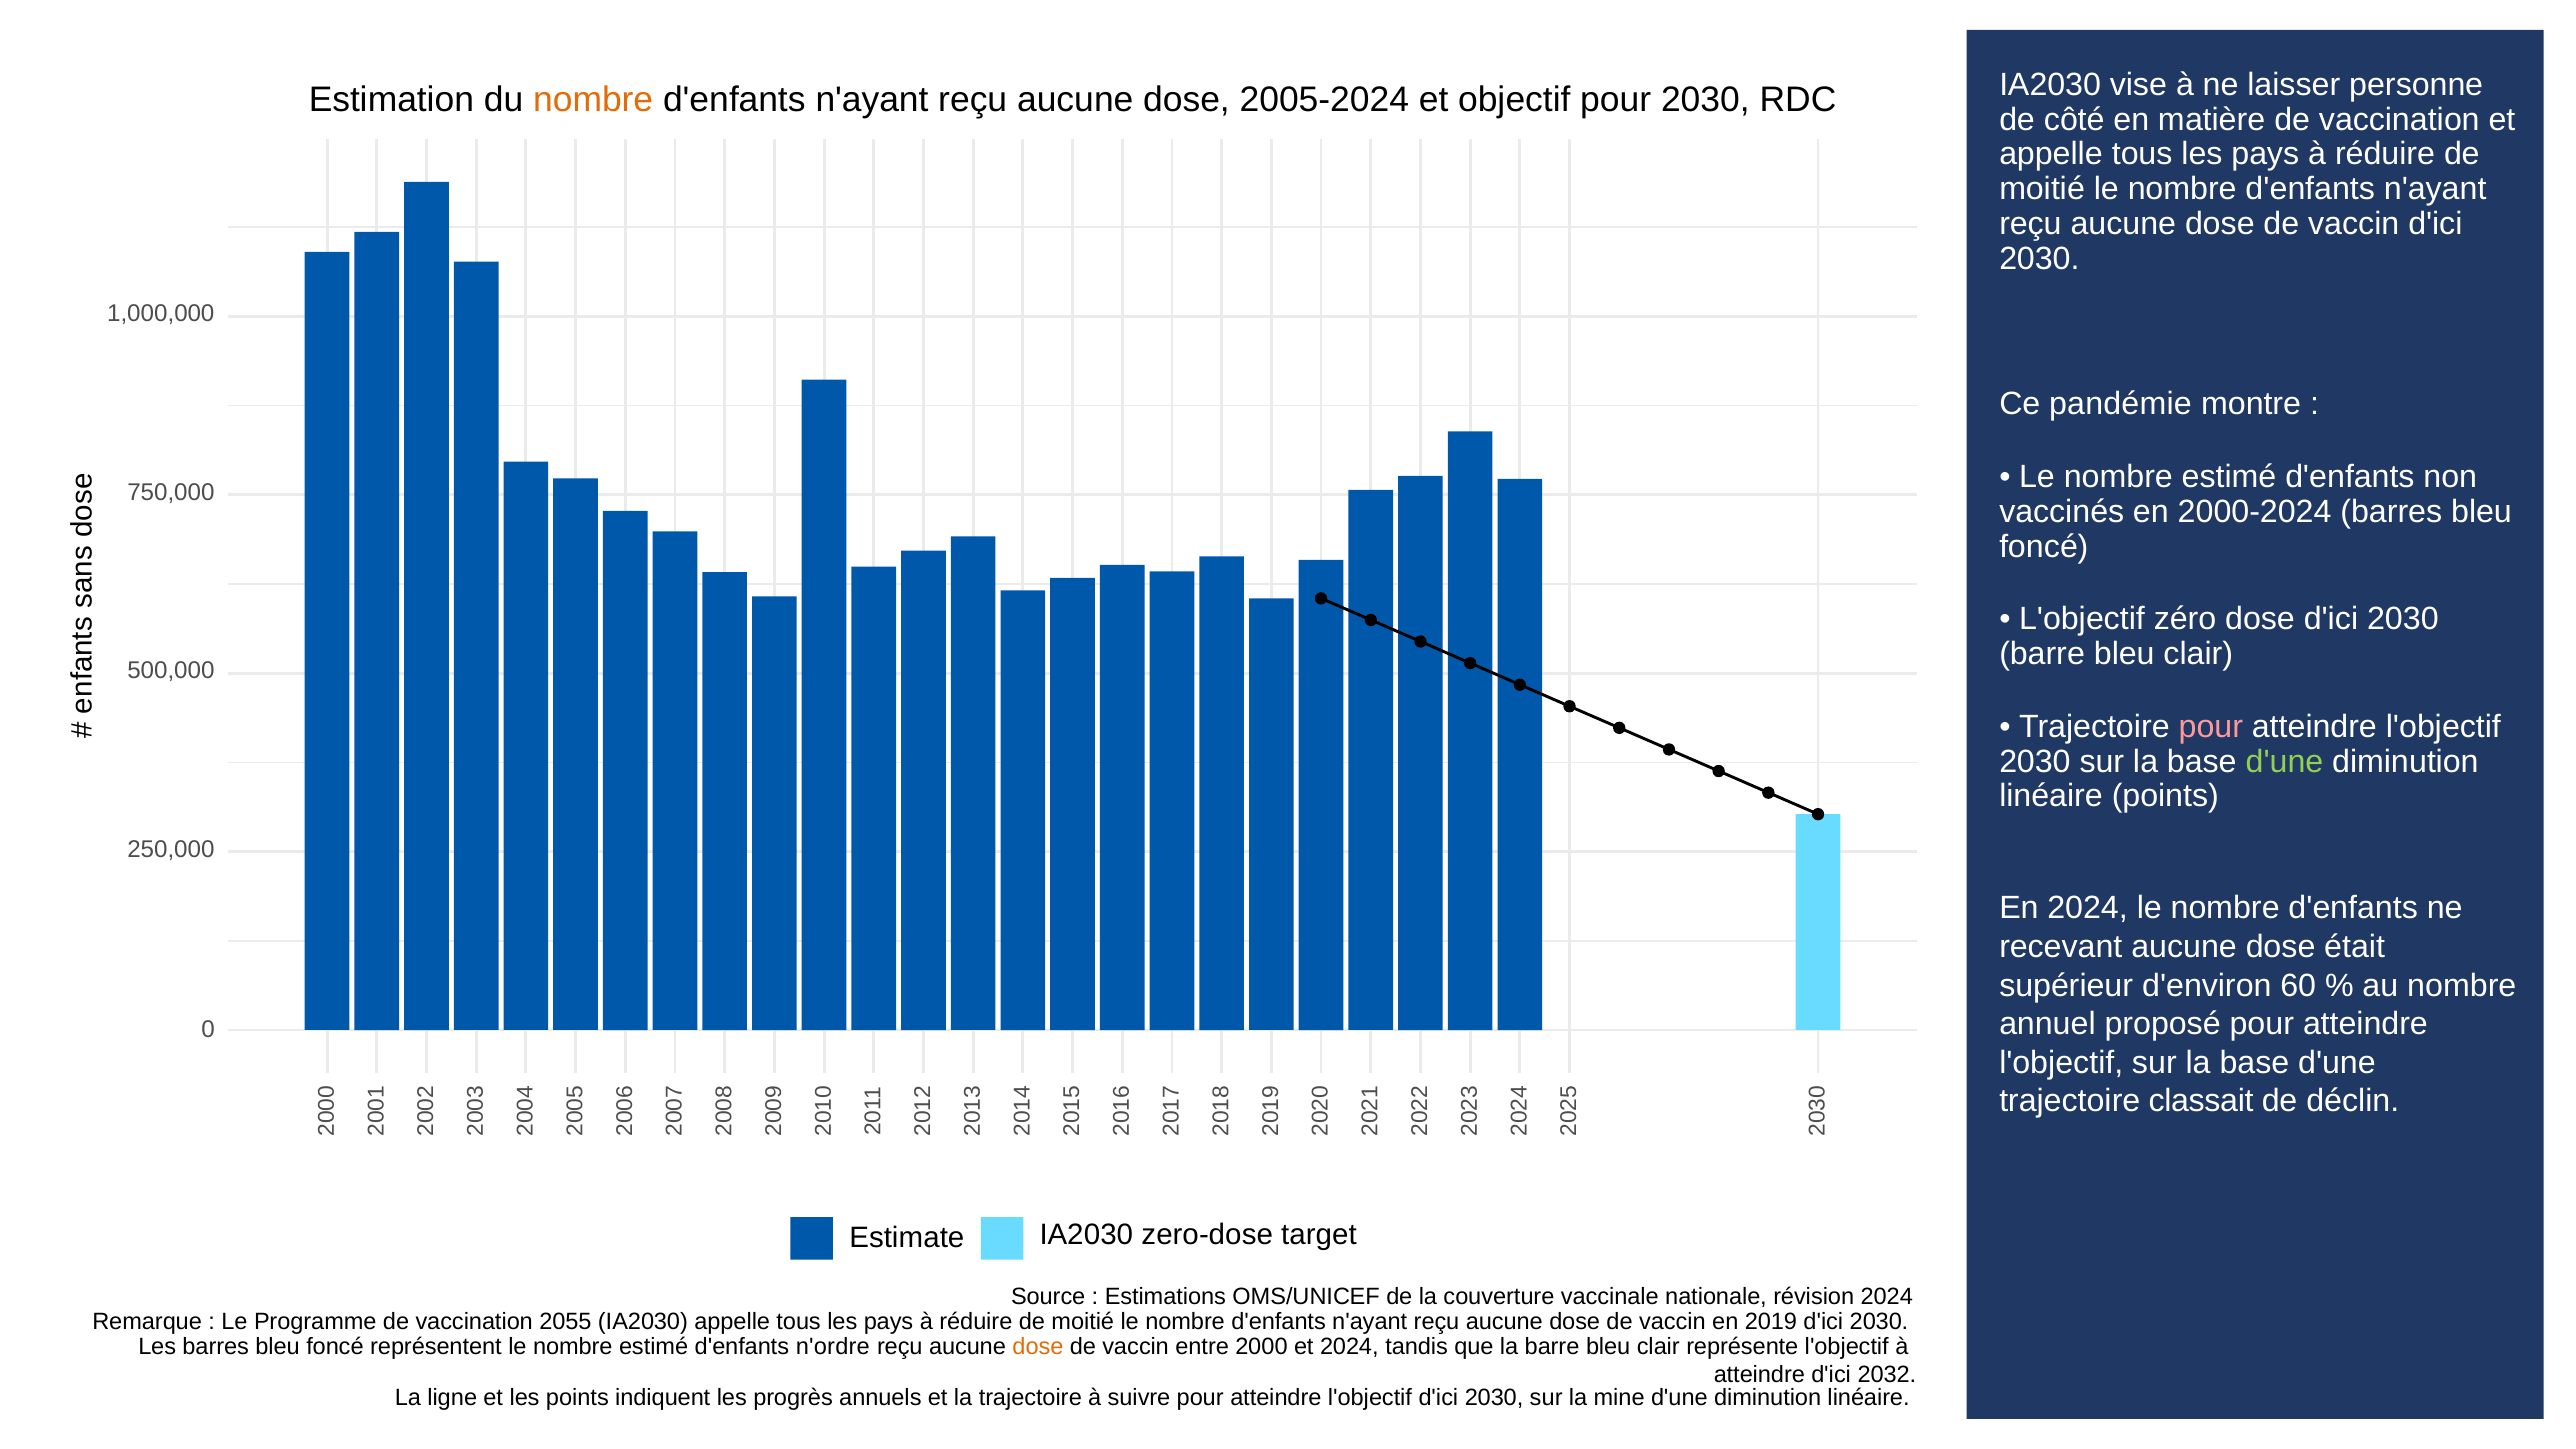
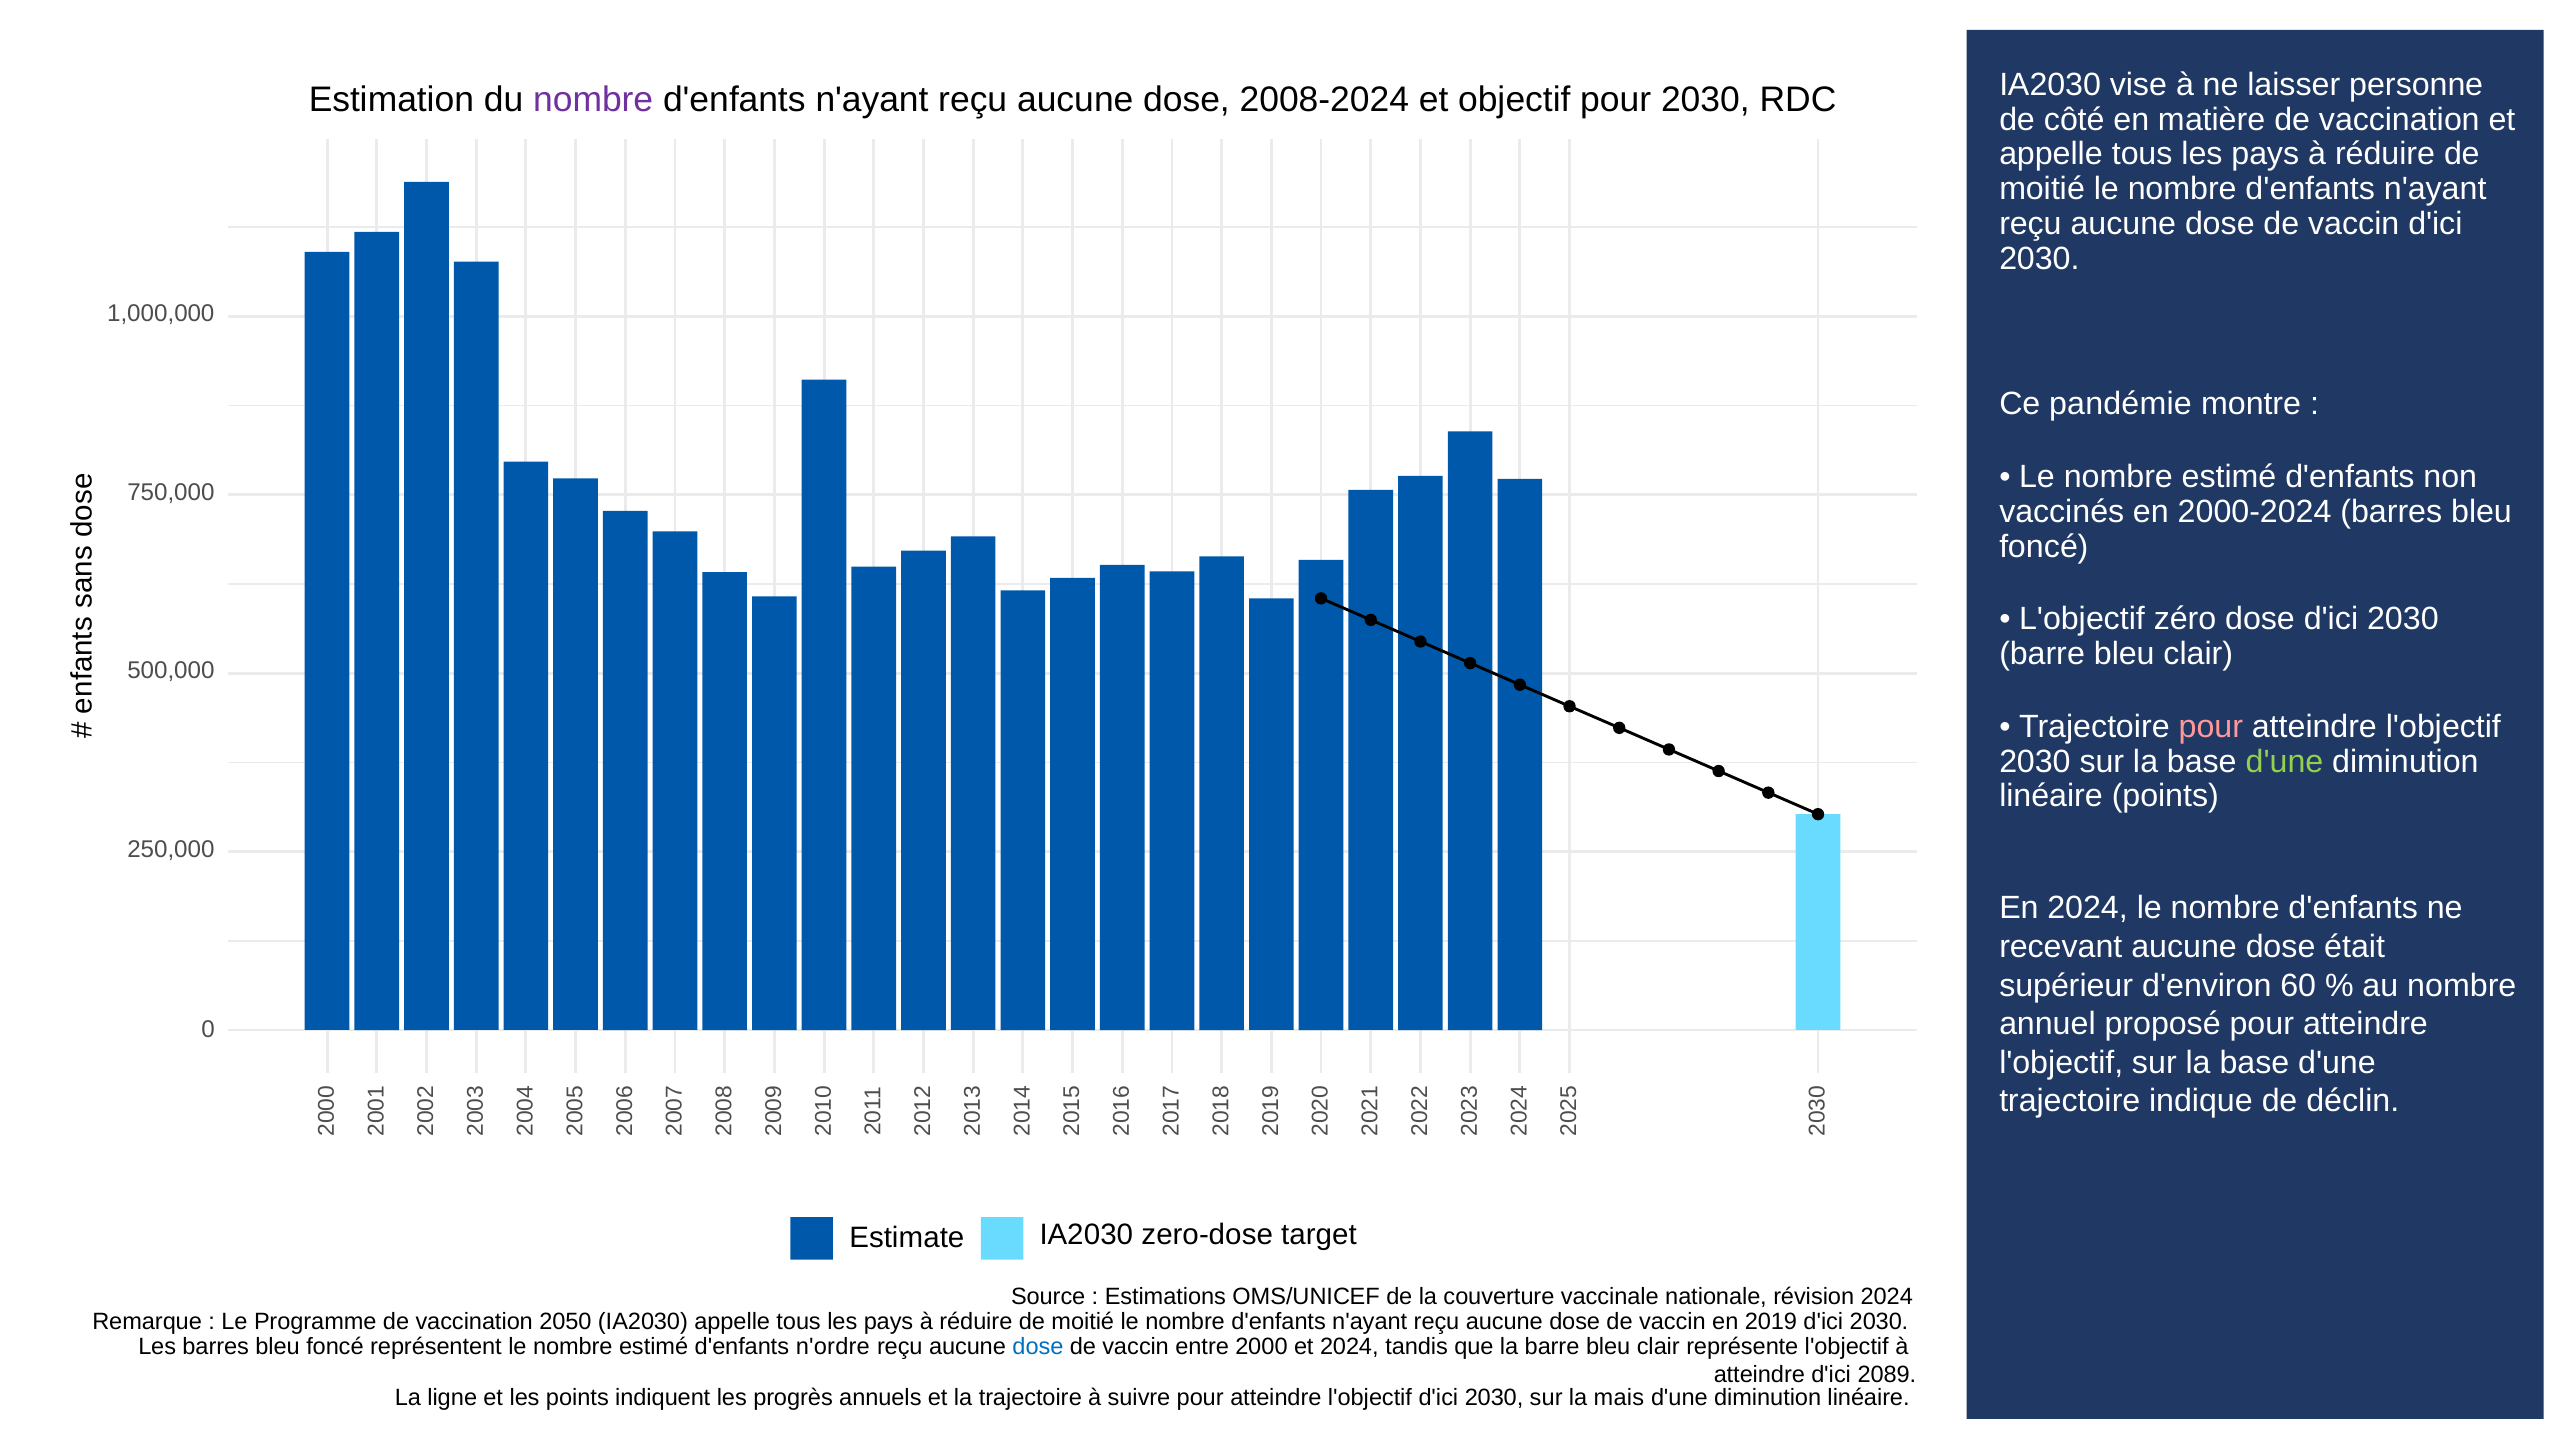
nombre colour: orange -> purple (593, 100)
2005-2024: 2005-2024 -> 2008-2024 (1324, 100)
classait: classait -> indique (2201, 1101)
2055: 2055 -> 2050 (565, 1322)
dose colour: orange -> blue (1038, 1347)
2032: 2032 -> 2089 (1887, 1375)
mine: mine -> mais (1619, 1398)
